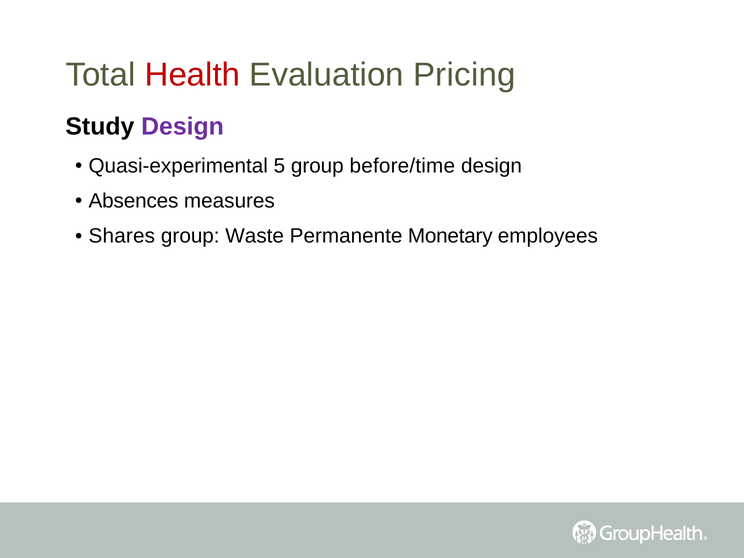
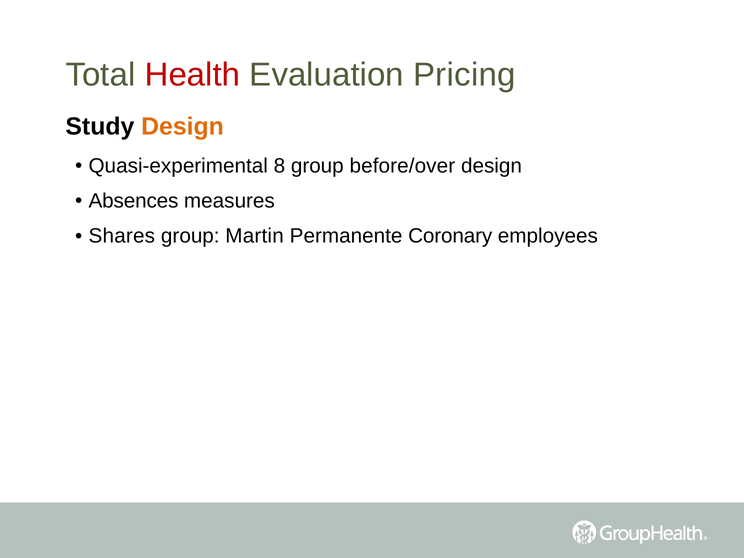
Design colour: purple -> orange (183, 126)
5: 5 -> 8 (279, 166)
before/time: before/time -> before/over (402, 166)
Waste: Waste -> Martin (255, 236)
Monetary: Monetary -> Coronary (450, 236)
